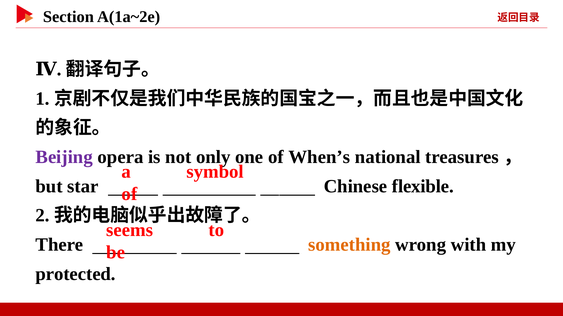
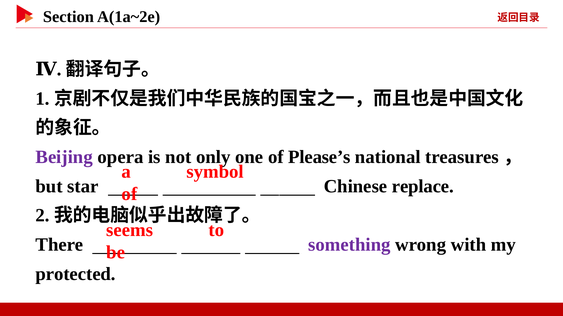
When’s: When’s -> Please’s (319, 157)
flexible: flexible -> replace (423, 187)
something colour: orange -> purple (349, 245)
